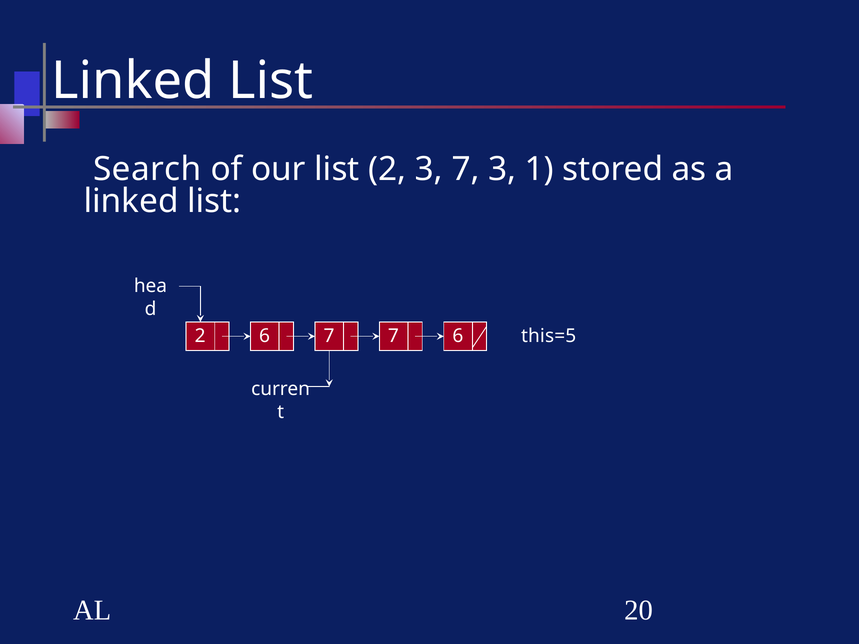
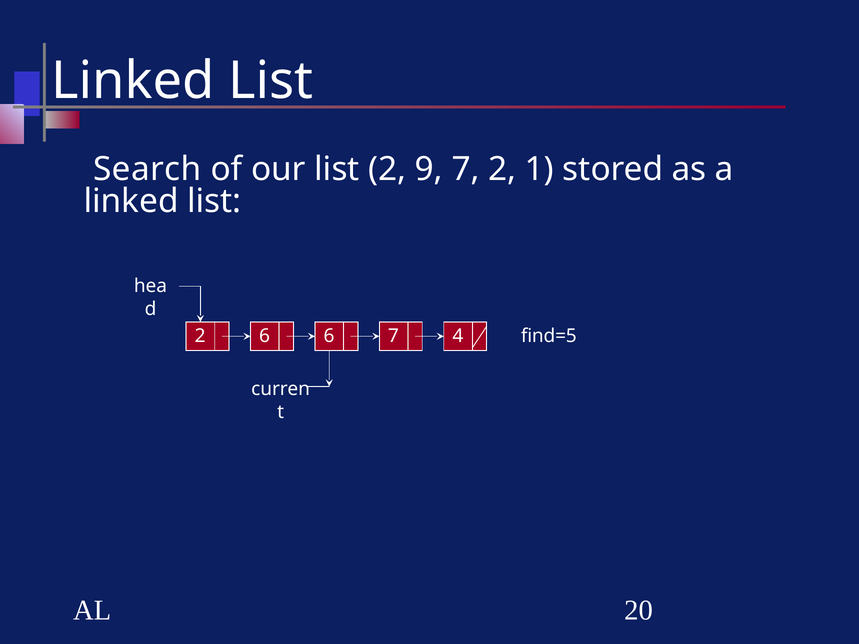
2 3: 3 -> 9 (429, 169)
7 3: 3 -> 2 (502, 169)
6 7: 7 -> 6 (329, 336)
7 6: 6 -> 4 (458, 336)
this=5: this=5 -> find=5 (549, 336)
